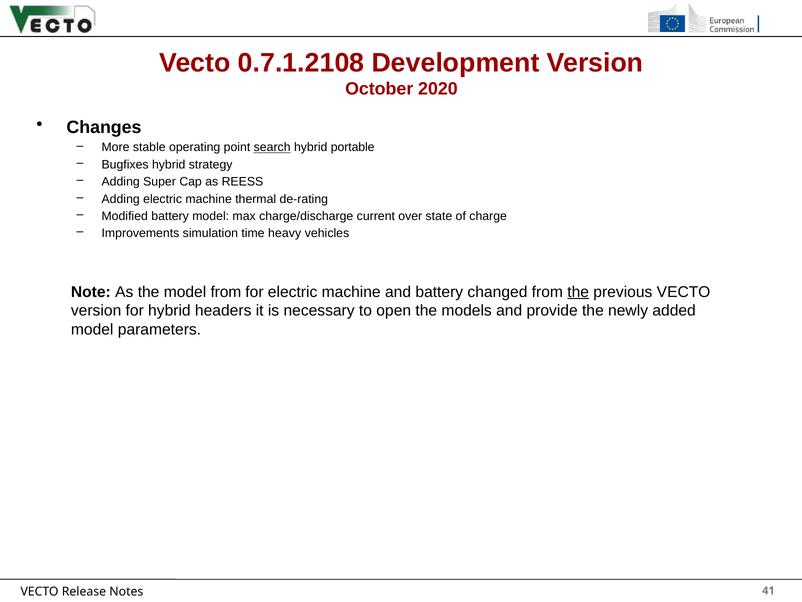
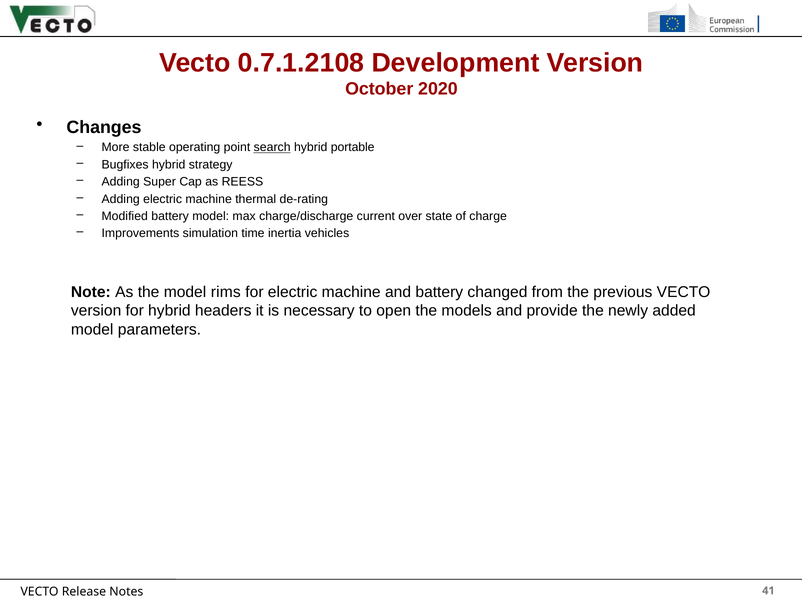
heavy: heavy -> inertia (285, 233)
model from: from -> rims (226, 292)
the underline: present -> none (578, 292)
